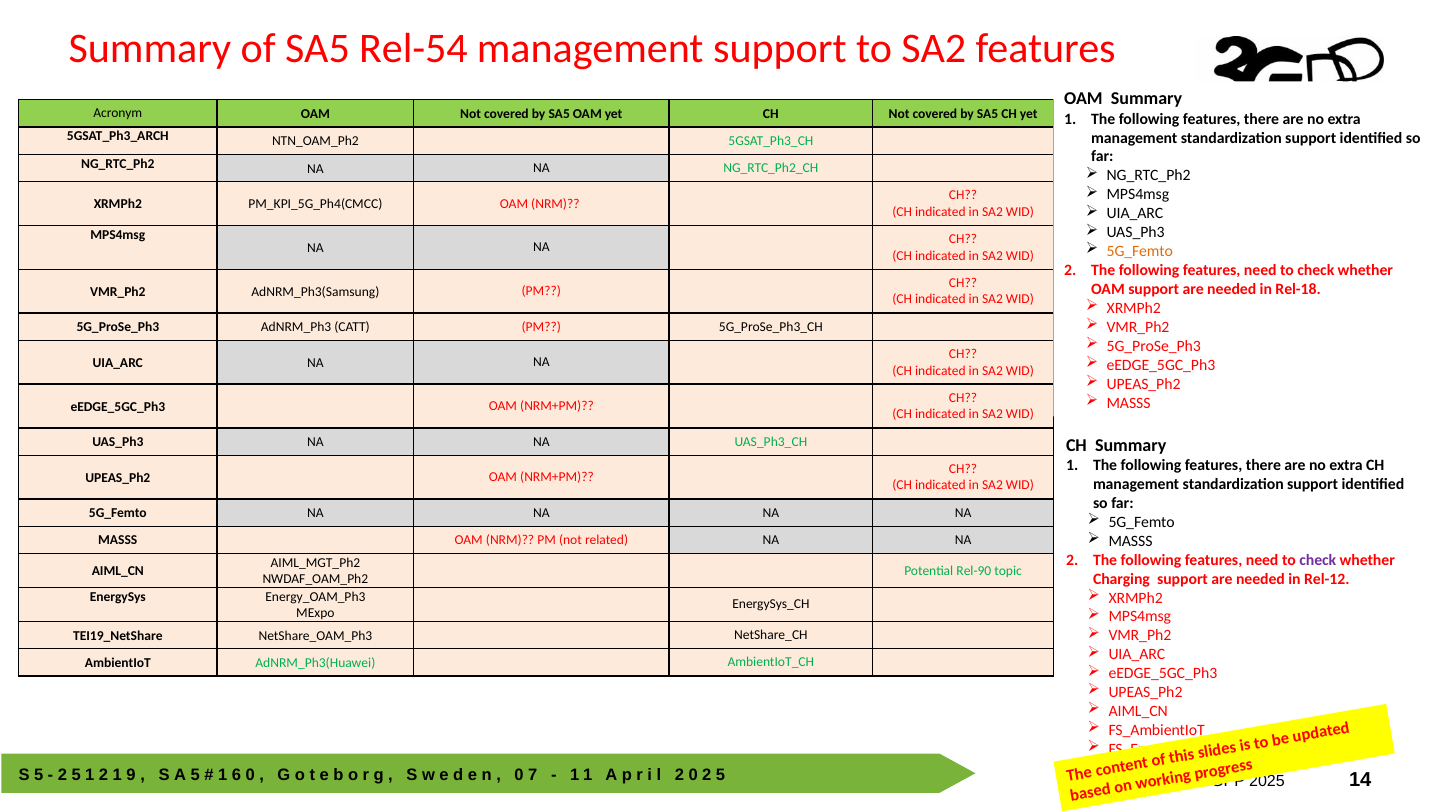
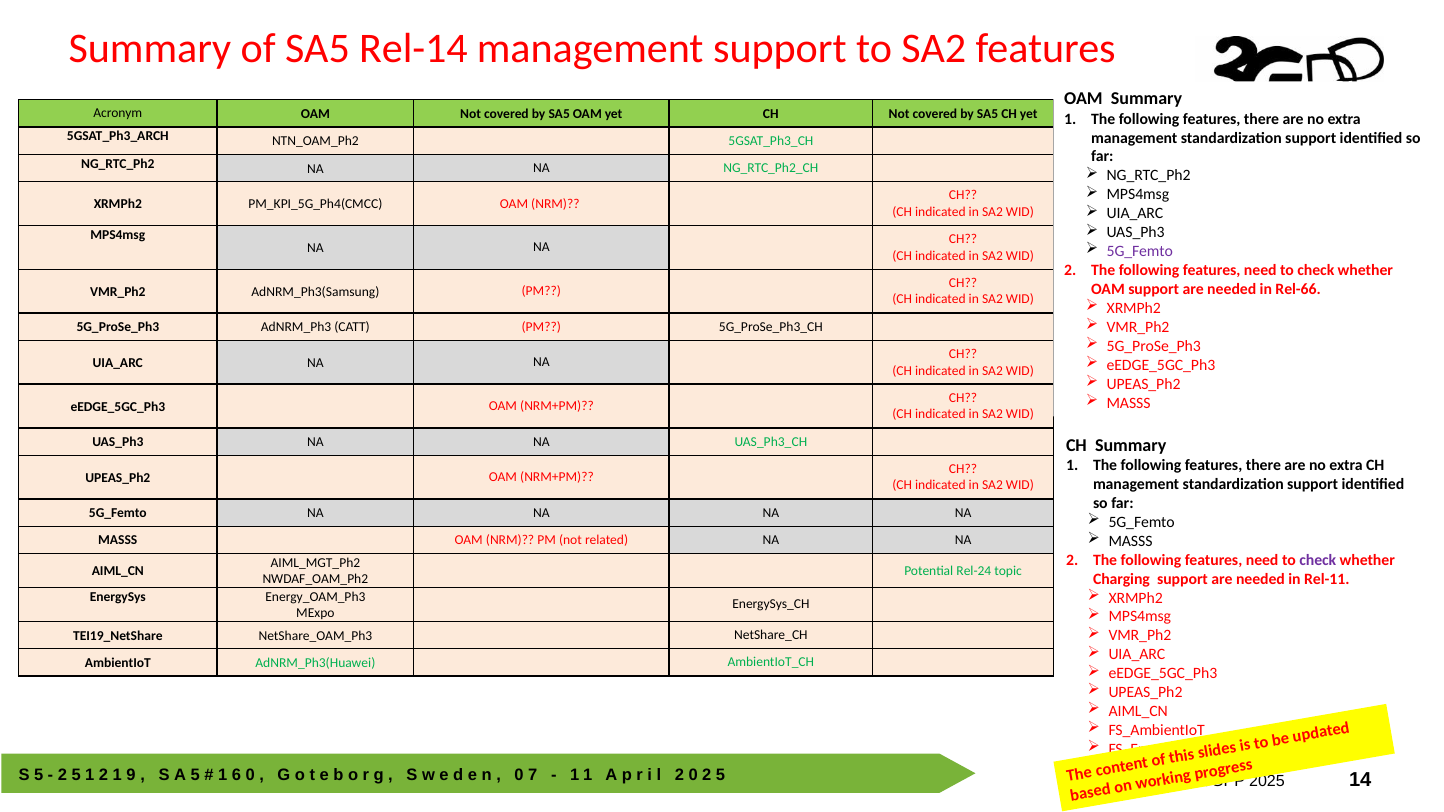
Rel-54: Rel-54 -> Rel-14 (413, 49)
5G_Femto colour: orange -> purple (1140, 251)
Rel-18: Rel-18 -> Rel-66 (1298, 289)
Rel-90: Rel-90 -> Rel-24 (974, 571)
Rel-12: Rel-12 -> Rel-11 (1327, 579)
